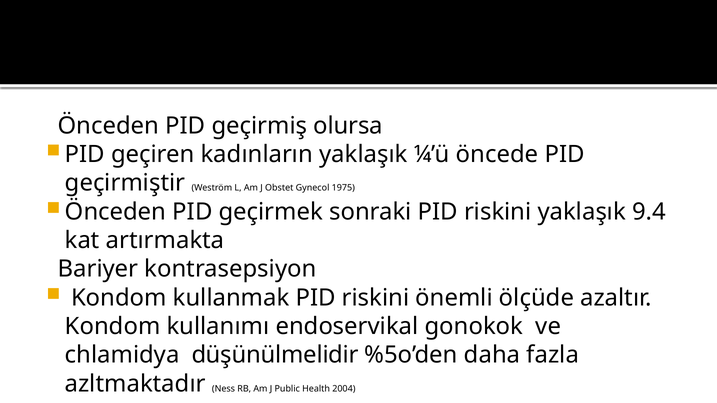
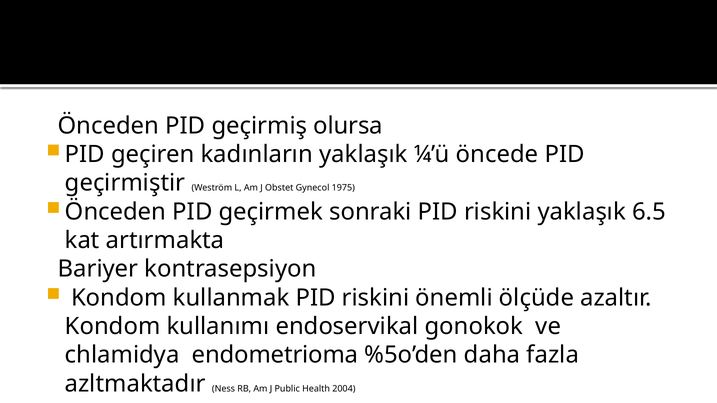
9.4: 9.4 -> 6.5 (649, 212)
düşünülmelidir: düşünülmelidir -> endometrioma (275, 355)
